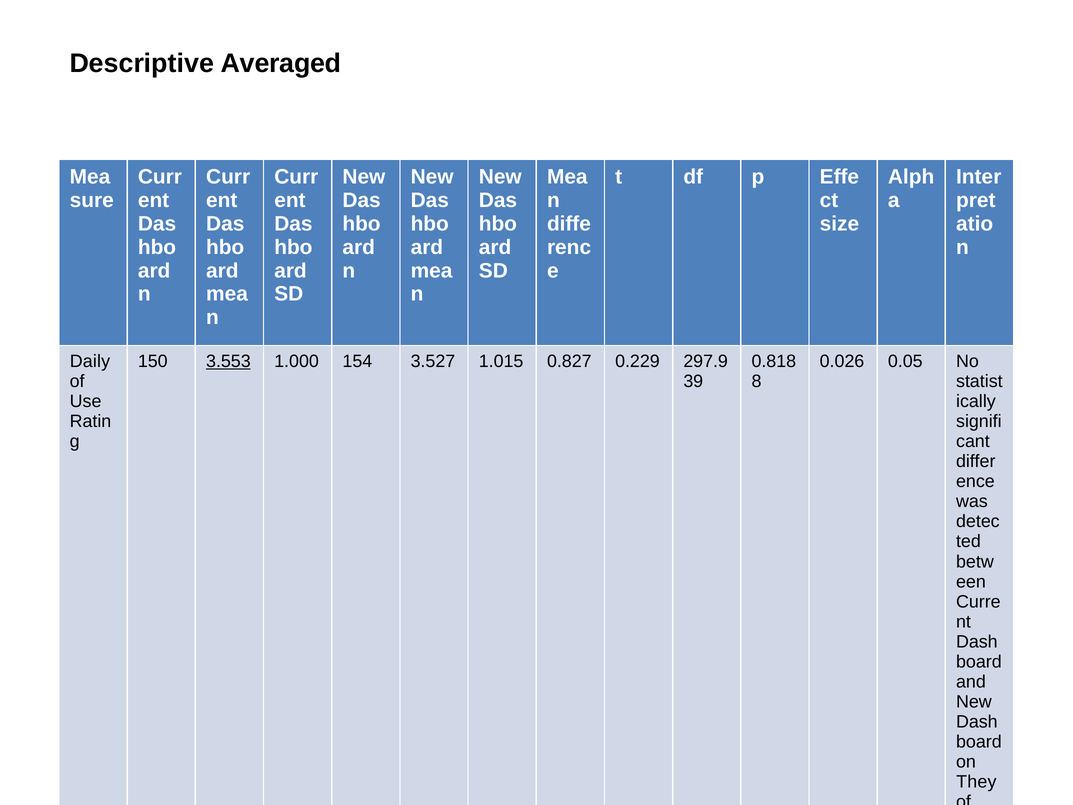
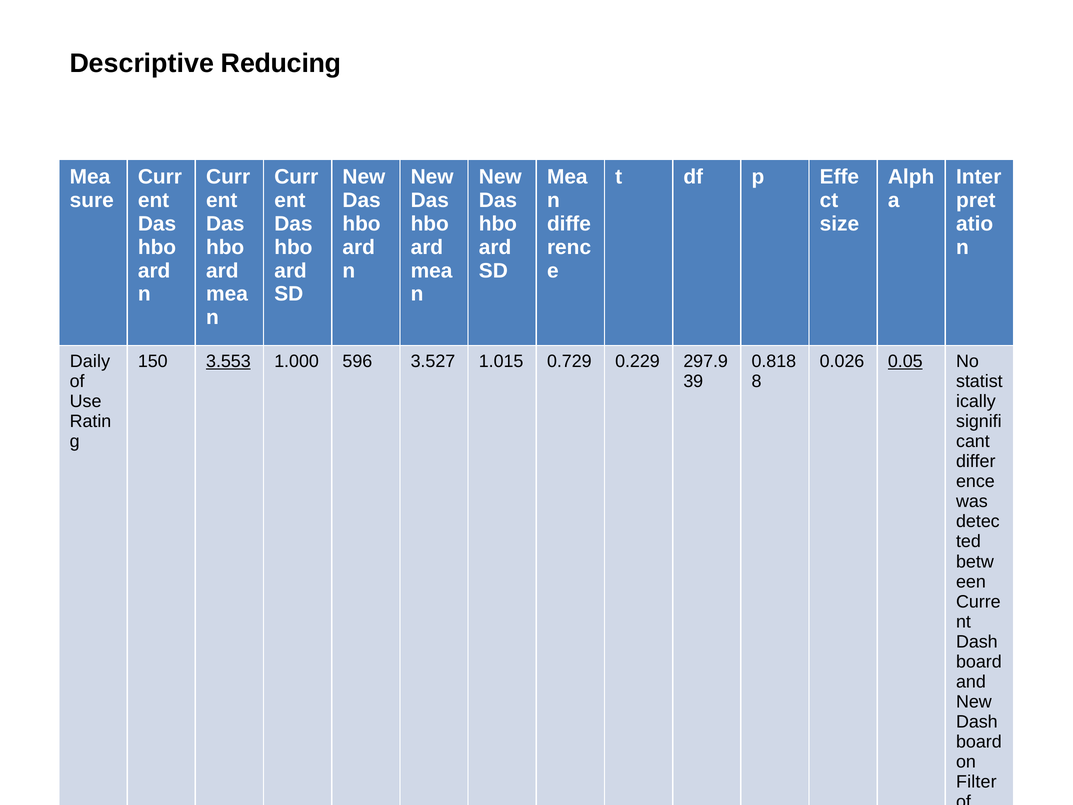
Averaged: Averaged -> Reducing (281, 63)
154: 154 -> 596 (357, 361)
0.827: 0.827 -> 0.729 (569, 361)
0.05 underline: none -> present (905, 361)
They: They -> Filter (976, 782)
